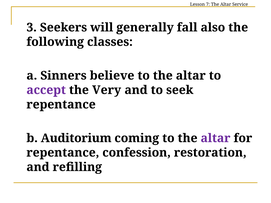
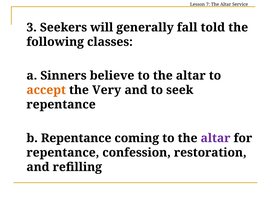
also: also -> told (213, 27)
accept colour: purple -> orange (46, 90)
b Auditorium: Auditorium -> Repentance (76, 138)
